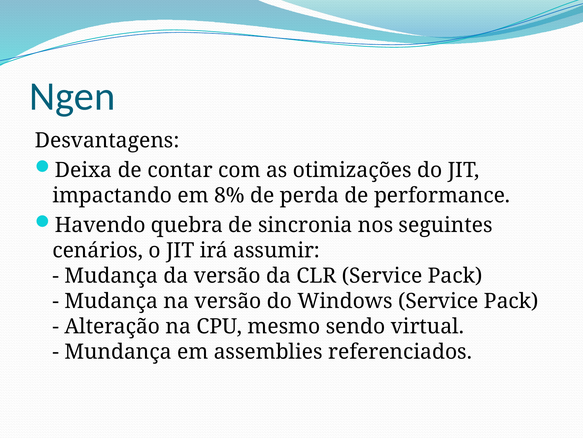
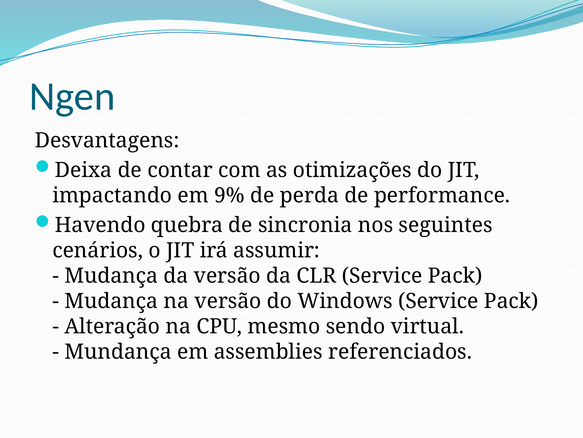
8%: 8% -> 9% (229, 195)
